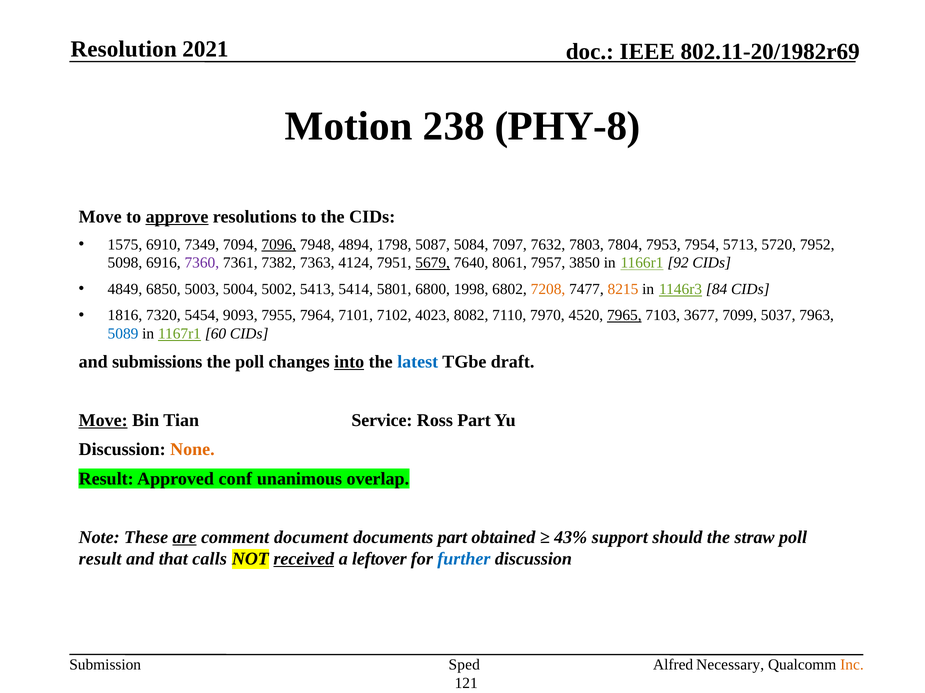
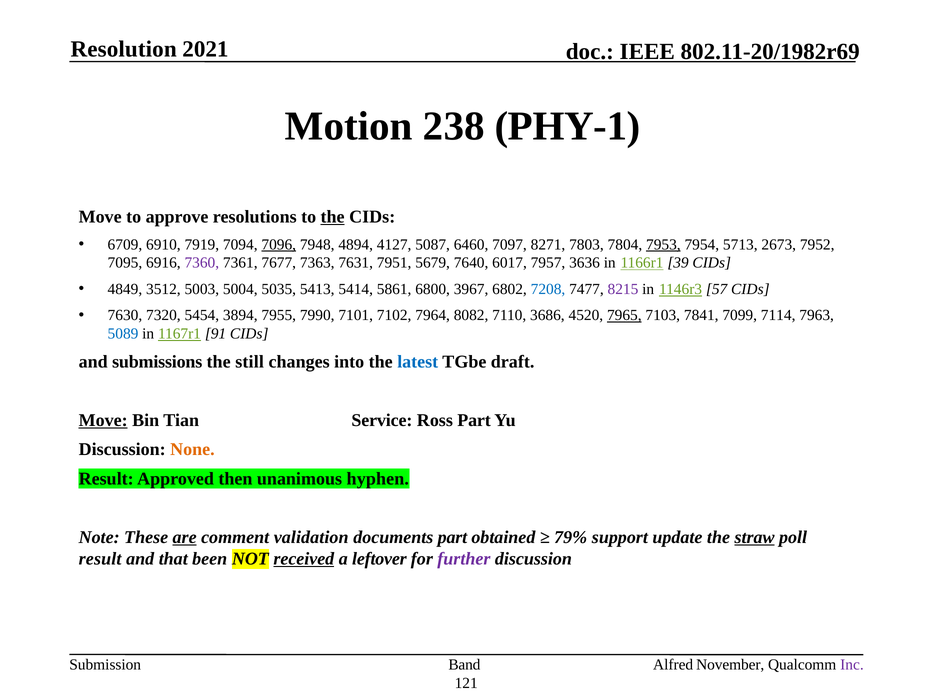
PHY-8: PHY-8 -> PHY-1 (567, 126)
approve underline: present -> none (177, 217)
the underline: none -> present (333, 217)
1575: 1575 -> 6709 (125, 245)
7349: 7349 -> 7919 (202, 245)
1798: 1798 -> 4127 (394, 245)
5084: 5084 -> 6460 (471, 245)
7632: 7632 -> 8271 (548, 245)
7953 underline: none -> present (663, 245)
5720: 5720 -> 2673 (779, 245)
5098: 5098 -> 7095 (125, 263)
7382: 7382 -> 7677 (279, 263)
4124: 4124 -> 7631 (356, 263)
5679 underline: present -> none (433, 263)
8061: 8061 -> 6017 (510, 263)
3850: 3850 -> 3636 (585, 263)
92: 92 -> 39 (678, 263)
6850: 6850 -> 3512 (163, 289)
5002: 5002 -> 5035 (279, 289)
5801: 5801 -> 5861 (394, 289)
1998: 1998 -> 3967 (471, 289)
7208 colour: orange -> blue (548, 289)
8215 colour: orange -> purple (623, 289)
84: 84 -> 57 (717, 289)
1816: 1816 -> 7630 (125, 316)
9093: 9093 -> 3894 (240, 316)
7964: 7964 -> 7990 (317, 316)
4023: 4023 -> 7964 (433, 316)
7970: 7970 -> 3686 (547, 316)
3677: 3677 -> 7841 (701, 316)
5037: 5037 -> 7114 (778, 316)
60: 60 -> 91 (216, 334)
the poll: poll -> still (250, 362)
into underline: present -> none (349, 362)
conf: conf -> then (235, 479)
overlap: overlap -> hyphen (378, 479)
document: document -> validation (311, 538)
43%: 43% -> 79% (571, 538)
should: should -> update (677, 538)
straw underline: none -> present (755, 538)
calls: calls -> been (210, 560)
further colour: blue -> purple (464, 560)
Sped: Sped -> Band (464, 665)
Necessary: Necessary -> November (730, 665)
Inc colour: orange -> purple (852, 665)
